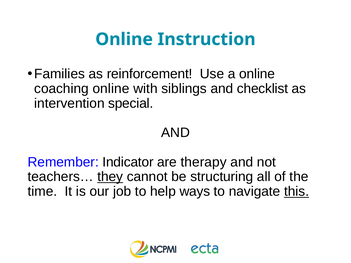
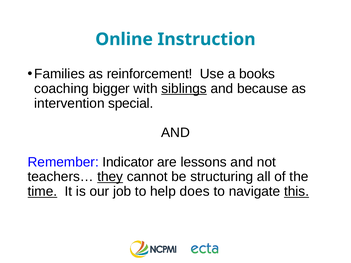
a online: online -> books (257, 74)
coaching online: online -> bigger (111, 89)
siblings underline: none -> present (184, 89)
checklist: checklist -> because (262, 89)
therapy: therapy -> lessons (204, 162)
time underline: none -> present (42, 192)
ways: ways -> does (195, 192)
